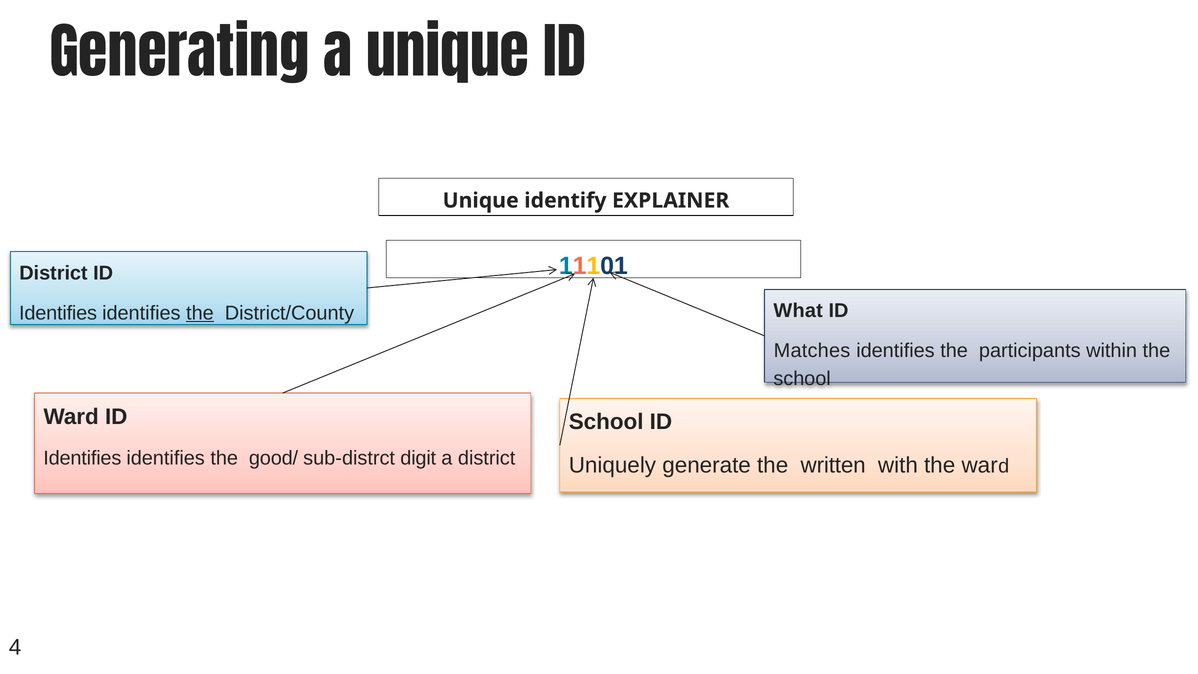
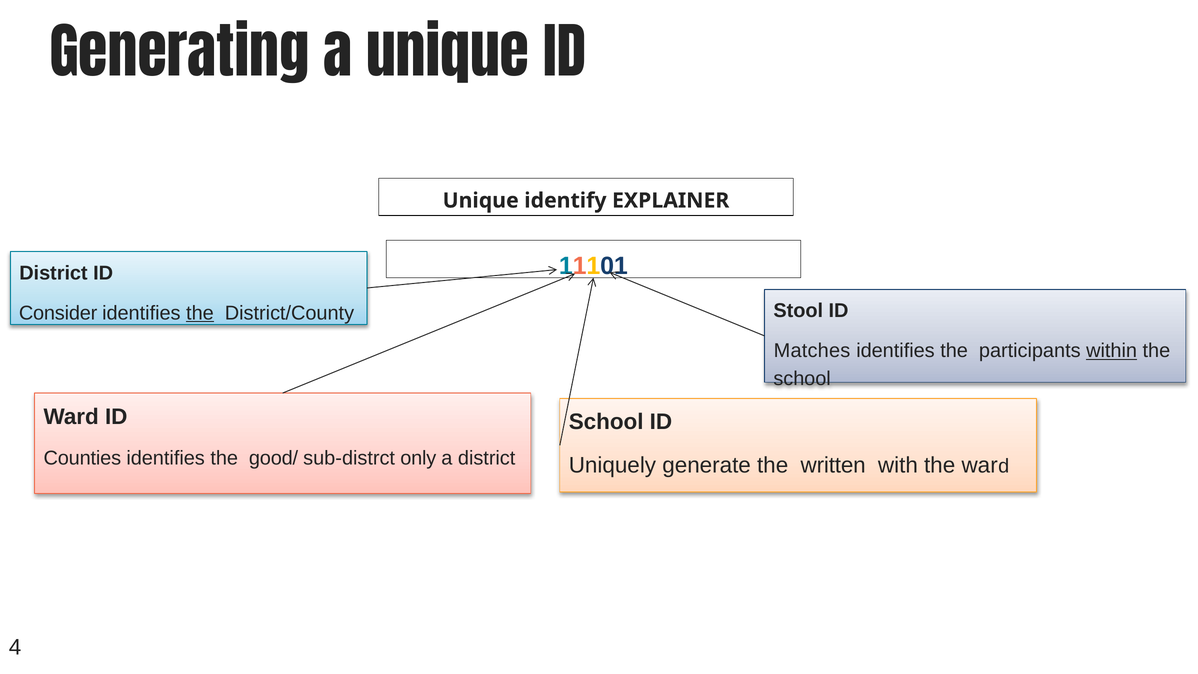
What: What -> Stool (798, 311)
Identifies: Identifies -> Consider (58, 313)
within underline: none -> present (1112, 351)
Identifies: Identifies -> Counties (82, 458)
digit: digit -> only (418, 458)
